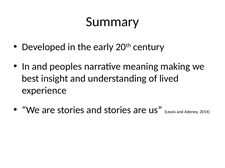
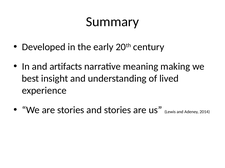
peoples: peoples -> artifacts (66, 67)
